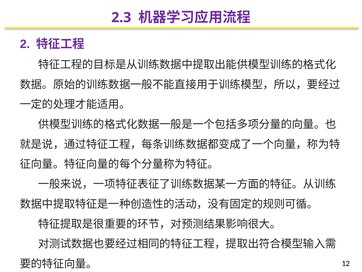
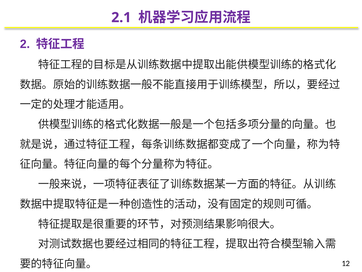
2.3: 2.3 -> 2.1 (121, 17)
